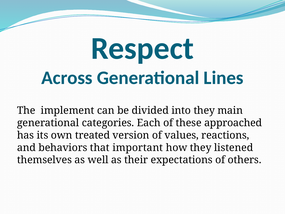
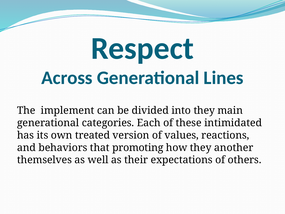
approached: approached -> intimidated (233, 123)
important: important -> promoting (138, 147)
listened: listened -> another (234, 147)
